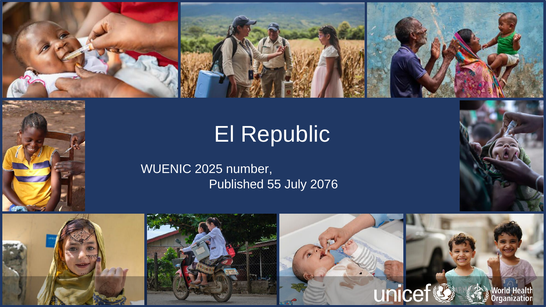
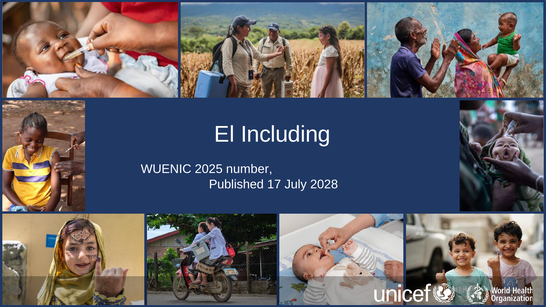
Republic: Republic -> Including (286, 134)
55: 55 -> 17 (274, 184)
2076: 2076 -> 2028 (324, 184)
